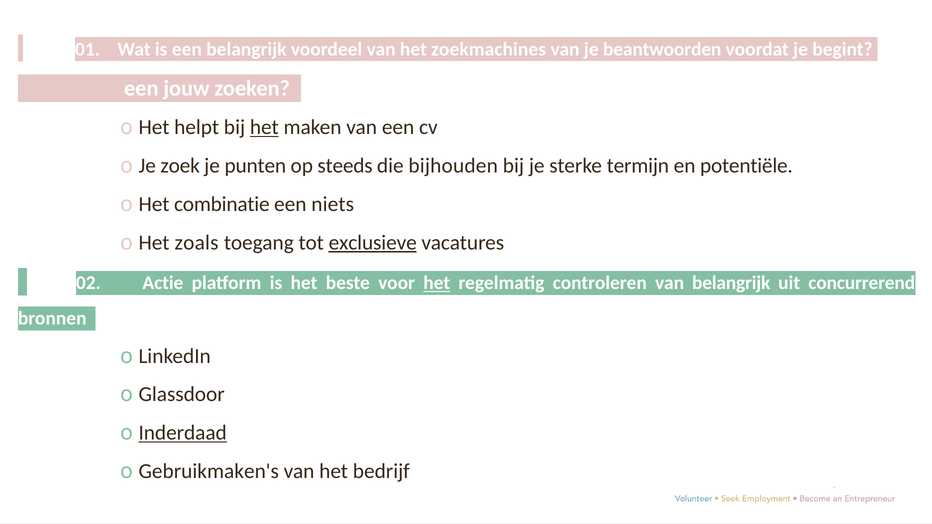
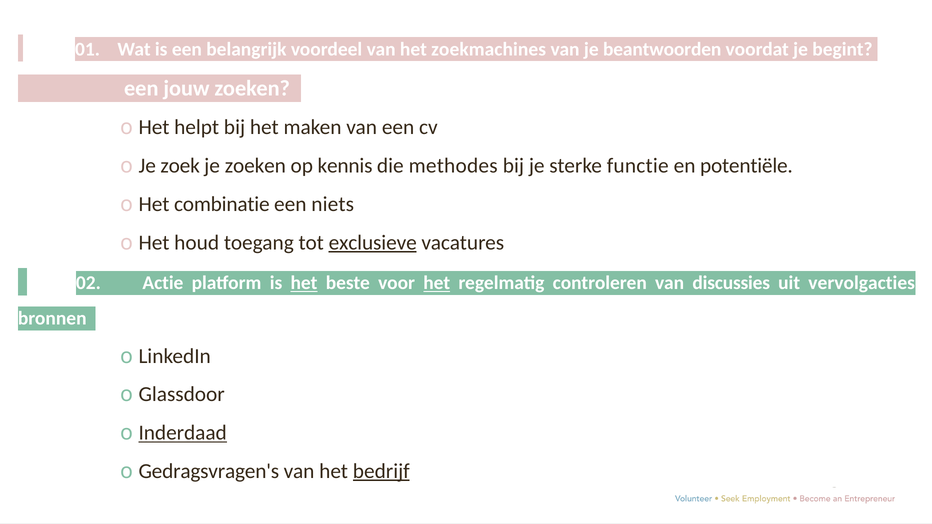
het underline: present -> none (264, 127)
je punten: punten -> zoeken (255, 166)
steeds: steeds -> kennis (345, 166)
bijhouden: bijhouden -> methodes (453, 166)
termijn: termijn -> functie (638, 166)
zoals: zoals -> houd (197, 243)
het underline: none -> present (304, 283)
van belangrijk: belangrijk -> discussies (731, 283)
concurrerend: concurrerend -> vervolgacties (862, 283)
Gebruikmaken's: Gebruikmaken's -> Gedragsvragen's (209, 471)
bedrijf underline: none -> present (381, 471)
